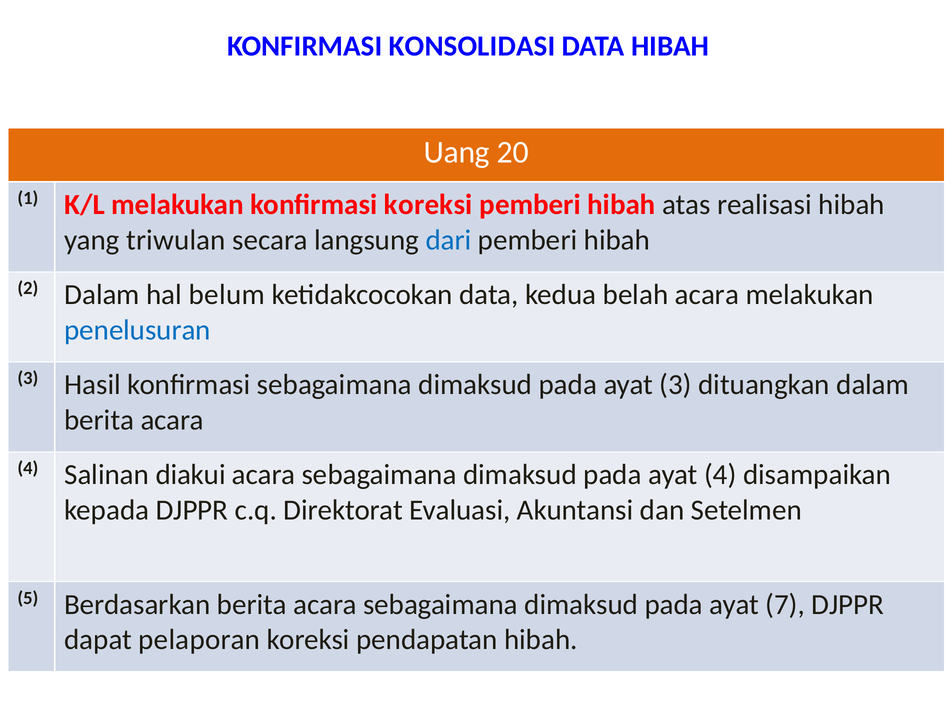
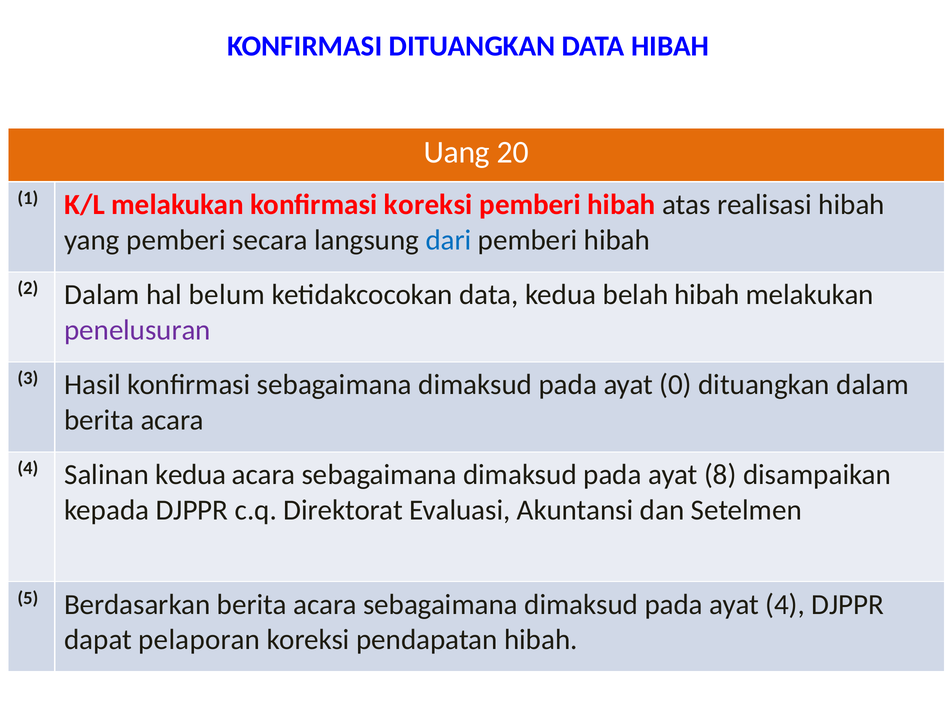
KONFIRMASI KONSOLIDASI: KONSOLIDASI -> DITUANGKAN (472, 46)
yang triwulan: triwulan -> pemberi (176, 240)
belah acara: acara -> hibah (707, 295)
penelusuran colour: blue -> purple (138, 330)
ayat 3: 3 -> 0 (676, 385)
Salinan diakui: diakui -> kedua (191, 475)
ayat 4: 4 -> 8 (720, 475)
ayat 7: 7 -> 4 (785, 604)
